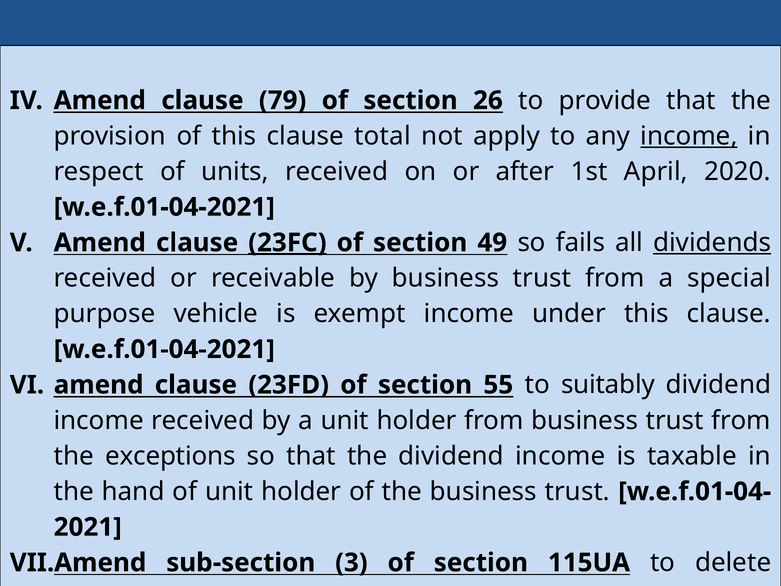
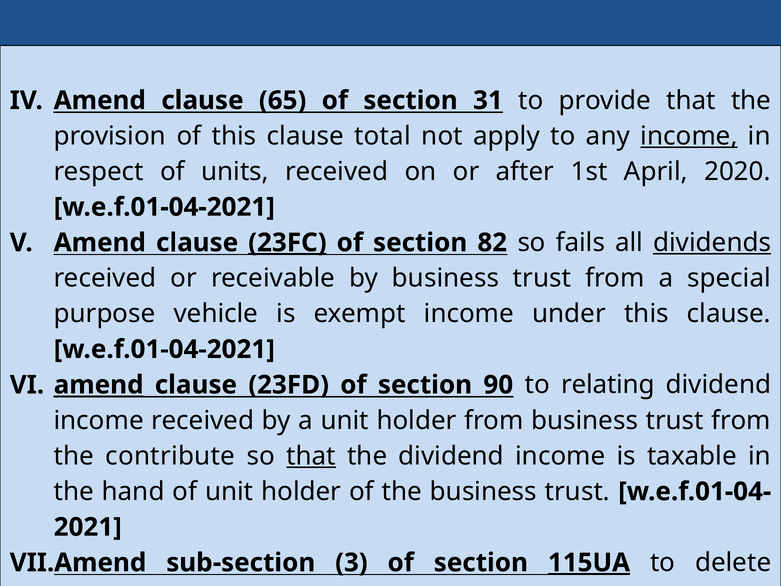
79: 79 -> 65 (283, 100)
26: 26 -> 31 (488, 100)
49: 49 -> 82 (492, 243)
amend underline: none -> present (99, 385)
55: 55 -> 90 (498, 385)
suitably: suitably -> relating (608, 385)
exceptions: exceptions -> contribute (170, 456)
that underline: none -> present (311, 456)
115UA underline: none -> present (589, 562)
